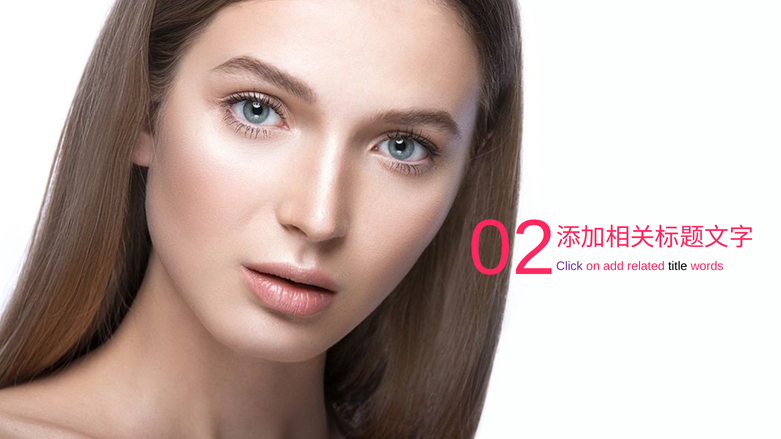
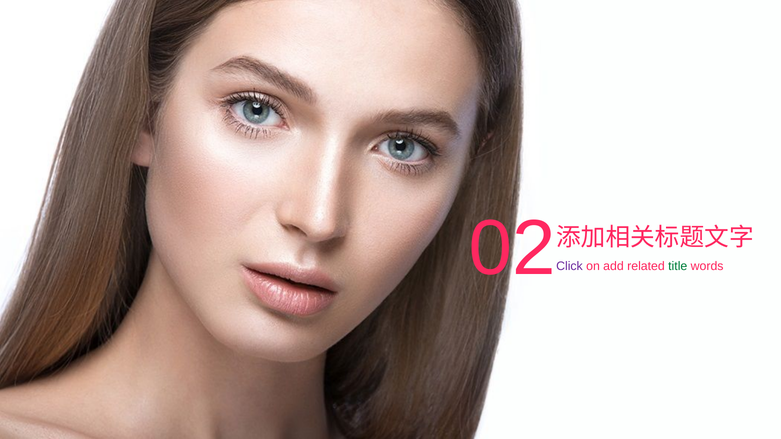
title colour: black -> green (678, 266)
